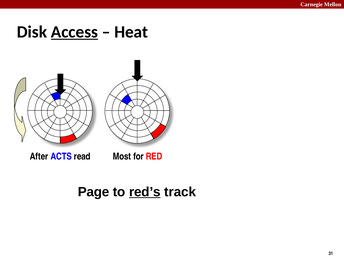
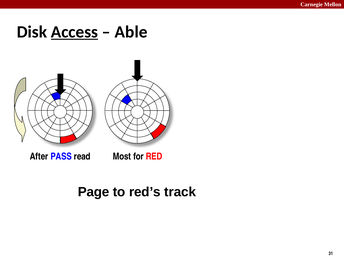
Heat: Heat -> Able (131, 32)
ACTS: ACTS -> PASS (61, 157)
red’s underline: present -> none (145, 192)
